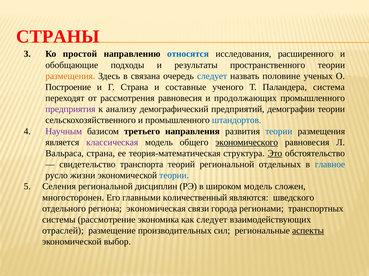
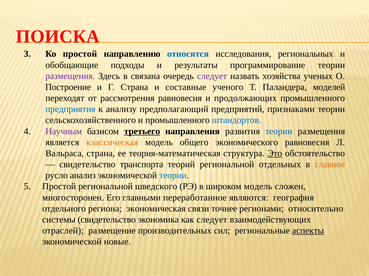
СТРАНЫ: СТРАНЫ -> ПОИСКА (58, 37)
расширенного: расширенного -> региональных (306, 54)
пространственного: пространственного -> программирование (268, 65)
размещения colour: orange -> purple (70, 76)
следует colour: blue -> purple (212, 76)
половине: половине -> хозяйства (281, 76)
система: система -> моделей (329, 87)
предприятия colour: purple -> blue (70, 109)
демографический: демографический -> предполагающий (174, 109)
демографии: демографии -> признаками (291, 109)
третьего underline: none -> present (142, 132)
классическая colour: purple -> orange (112, 143)
экономического underline: present -> none (247, 143)
главное colour: blue -> orange (330, 165)
жизни: жизни -> анализ (83, 176)
Селения: Селения -> Простой (59, 187)
дисциплин: дисциплин -> шведского (156, 187)
количественный: количественный -> переработанное (195, 198)
шведского: шведского -> география (294, 198)
города: города -> точнее (224, 209)
транспортных: транспортных -> относительно (316, 209)
системы рассмотрение: рассмотрение -> свидетельство (107, 220)
выбор: выбор -> новые (117, 242)
